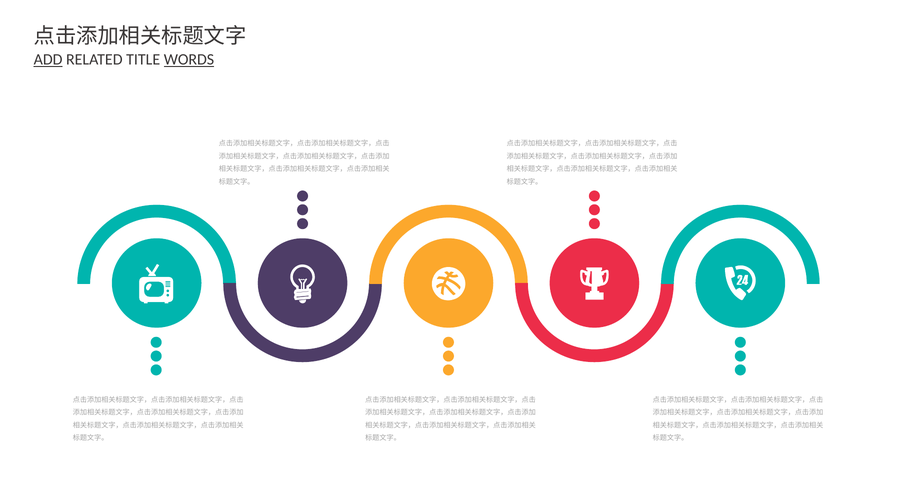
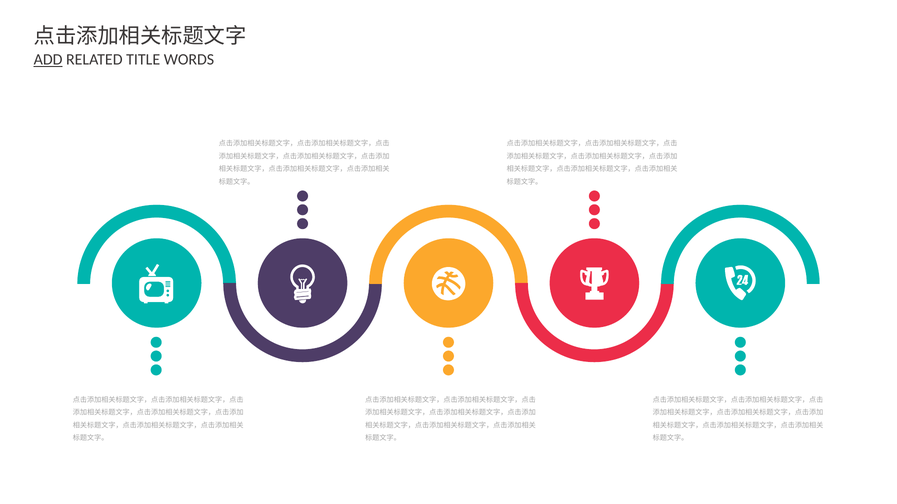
WORDS underline: present -> none (189, 60)
